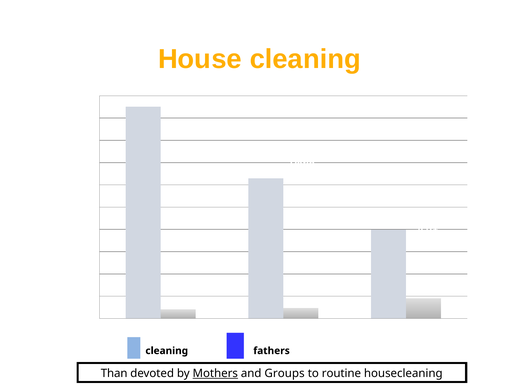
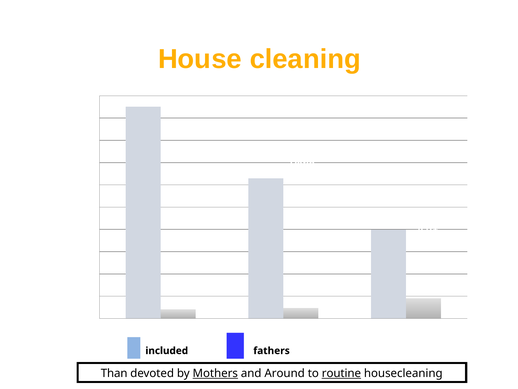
cleaning: cleaning -> included (167, 350)
Groups: Groups -> Around (285, 373)
routine underline: none -> present (341, 373)
